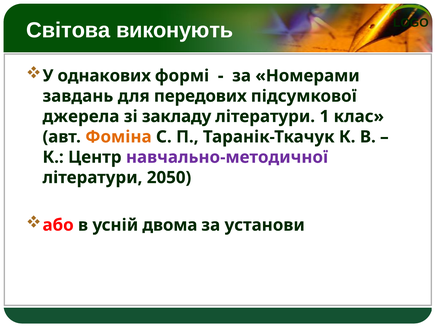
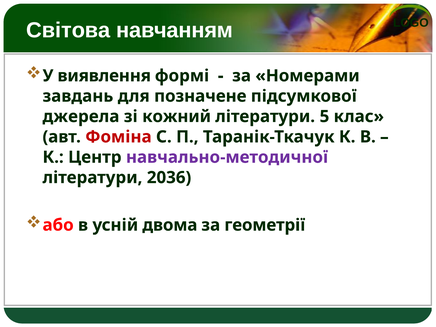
виконують: виконують -> навчанням (175, 30)
однакових: однакових -> виявлення (104, 76)
передових: передових -> позначене (200, 96)
закладу: закладу -> кожний (177, 116)
1: 1 -> 5 (324, 116)
Фоміна colour: orange -> red (118, 137)
2050: 2050 -> 2036 (169, 178)
установи: установи -> геометрії (265, 225)
